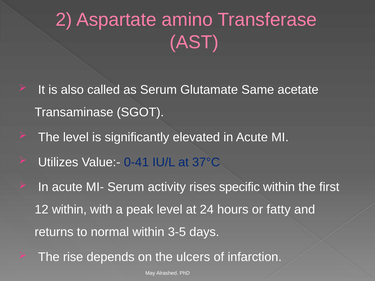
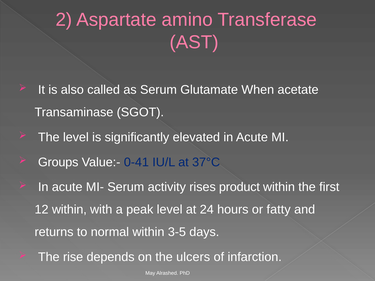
Same: Same -> When (258, 90)
Utilizes: Utilizes -> Groups (58, 162)
specific: specific -> product (239, 187)
